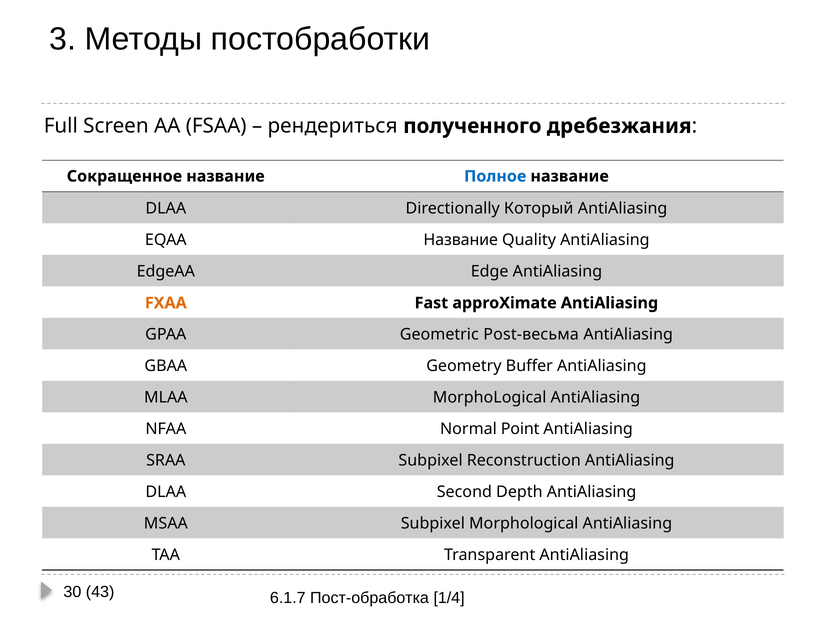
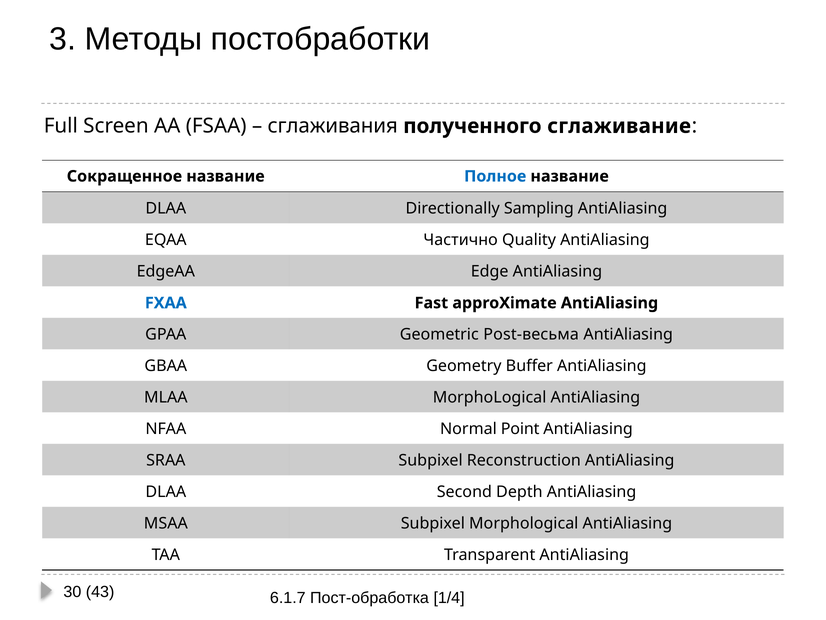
рендериться: рендериться -> сглаживания (333, 126)
дребезжания: дребезжания -> сглаживание (619, 126)
Который: Который -> Sampling (539, 208)
EQAA Название: Название -> Частично (461, 240)
FXAA colour: orange -> blue (166, 303)
